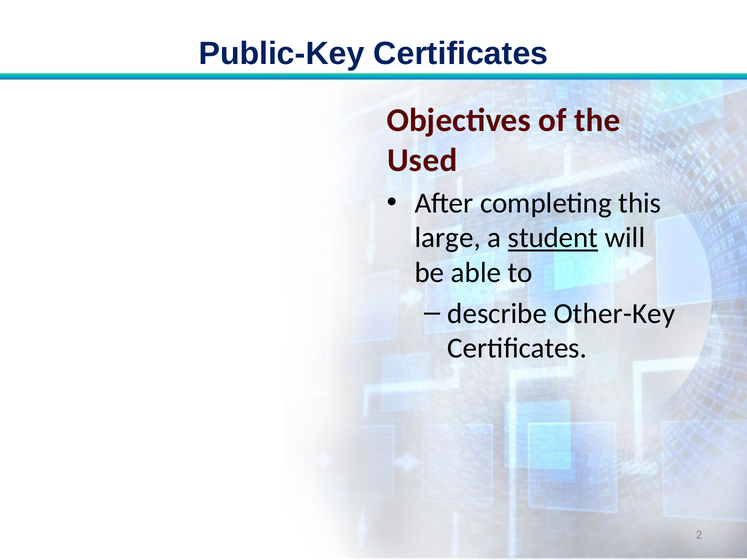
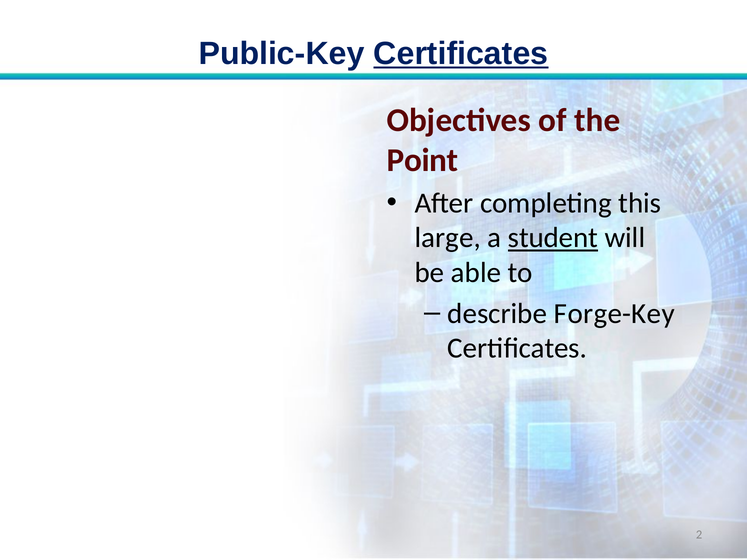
Certificates underline: none -> present (461, 54)
Used: Used -> Point (423, 160)
Other-Key: Other-Key -> Forge-Key (614, 314)
